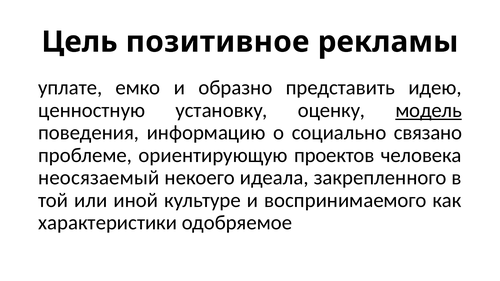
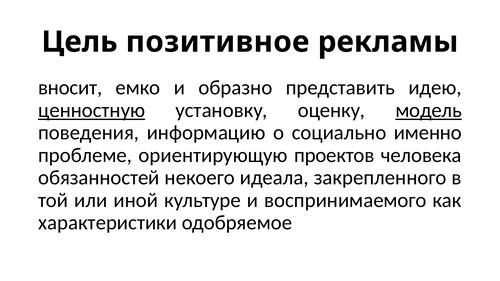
уплате: уплате -> вносит (70, 88)
ценностную underline: none -> present (92, 110)
связано: связано -> именно (428, 133)
неосязаемый: неосязаемый -> обязанностей (99, 178)
